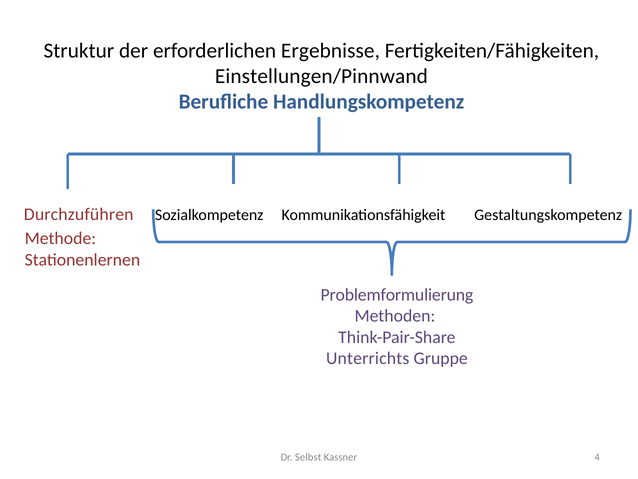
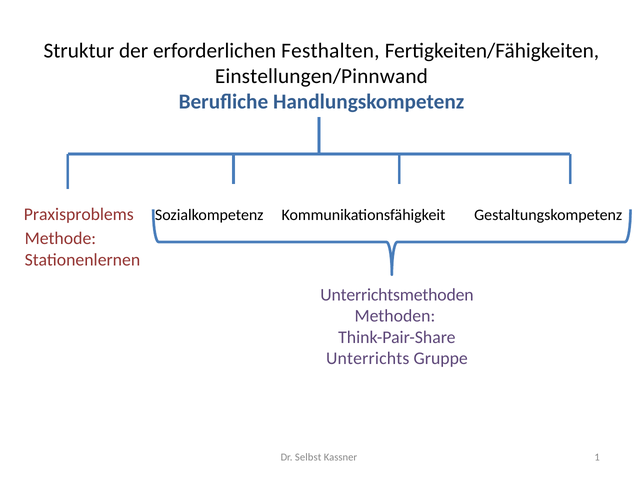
Ergebnisse: Ergebnisse -> Festhalten (330, 51)
Durchzuführen: Durchzuführen -> Praxisproblems (79, 214)
Problemformulierung: Problemformulierung -> Unterrichtsmethoden (397, 294)
4: 4 -> 1 (597, 457)
